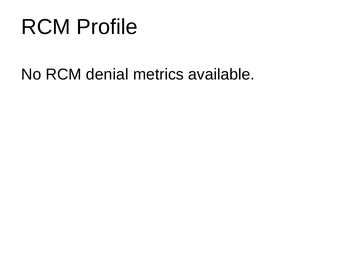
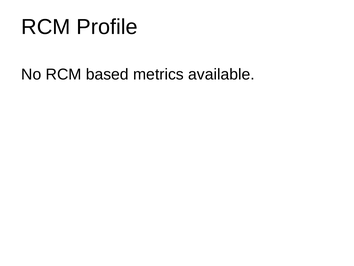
denial: denial -> based (107, 74)
